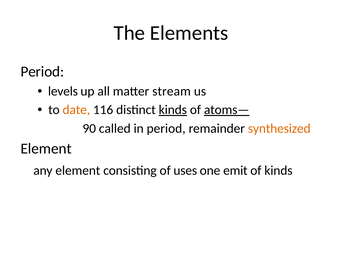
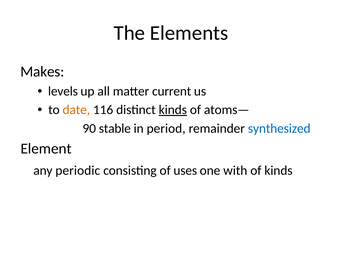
Period: Period -> Makes (42, 72)
stream: stream -> current (172, 91)
atoms— underline: present -> none (227, 110)
called: called -> stable (115, 129)
synthesized colour: orange -> blue (279, 129)
any element: element -> periodic (78, 171)
emit: emit -> with (235, 171)
